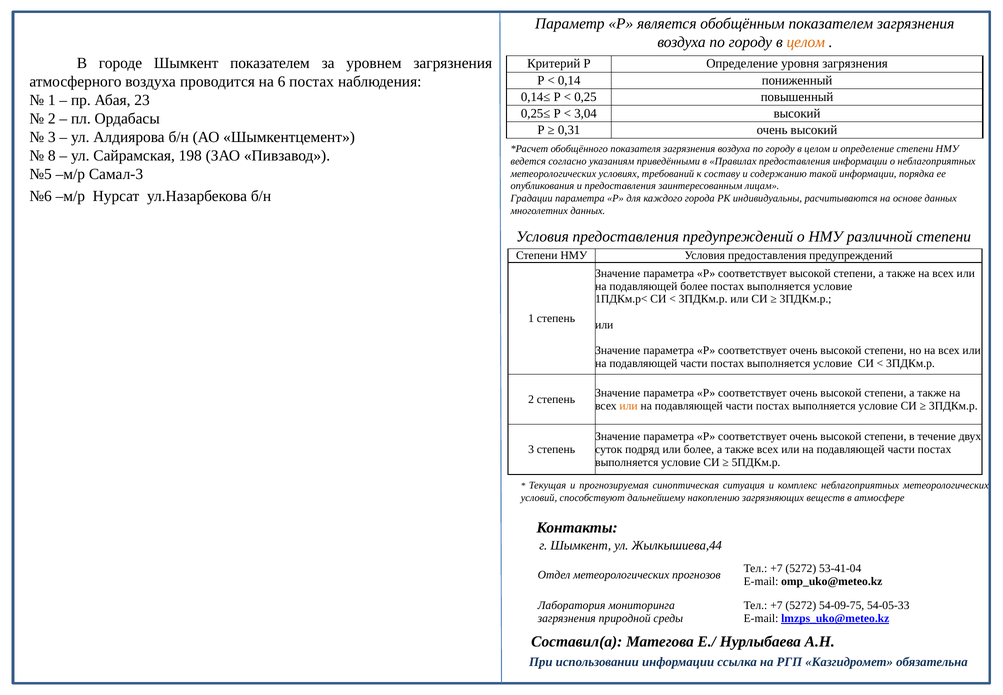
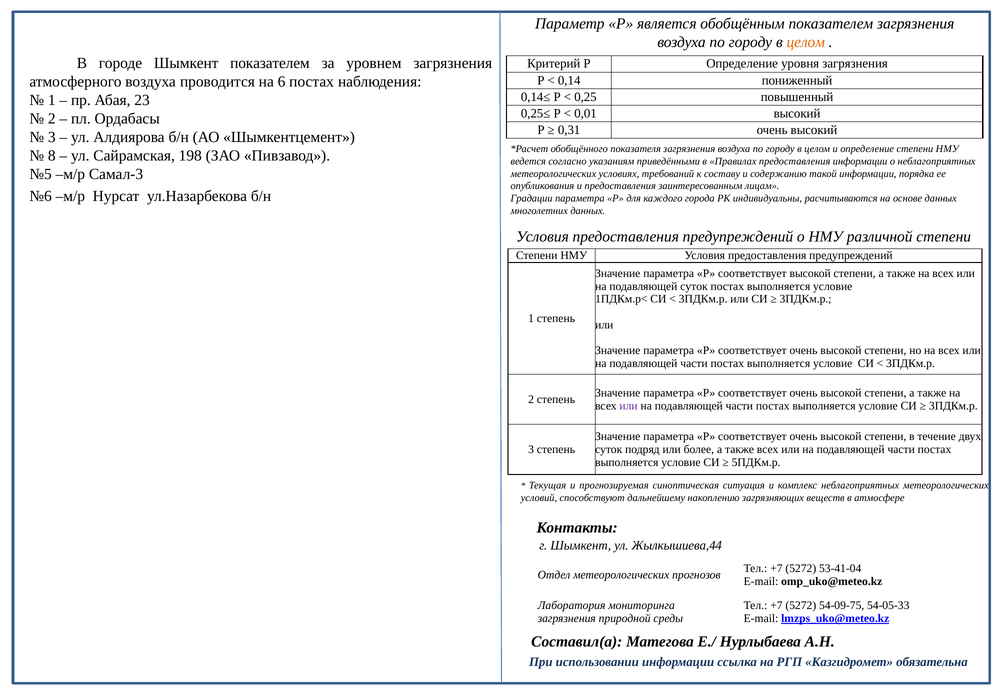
3,04: 3,04 -> 0,01 (586, 113)
подавляющей более: более -> суток (694, 286)
или colour: orange -> purple (629, 405)
